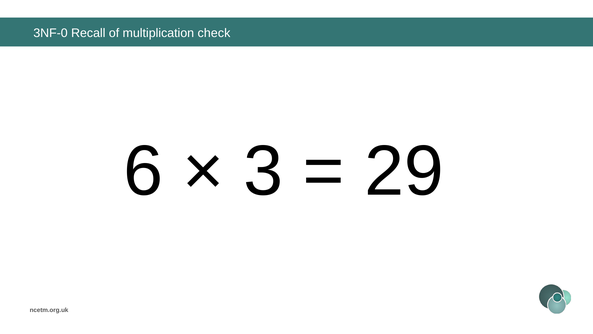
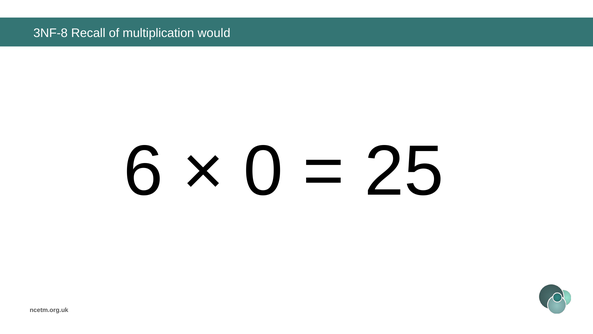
3NF-0: 3NF-0 -> 3NF-8 (51, 33)
check: check -> would (214, 33)
3: 3 -> 0 (263, 171)
29: 29 -> 25 (404, 171)
